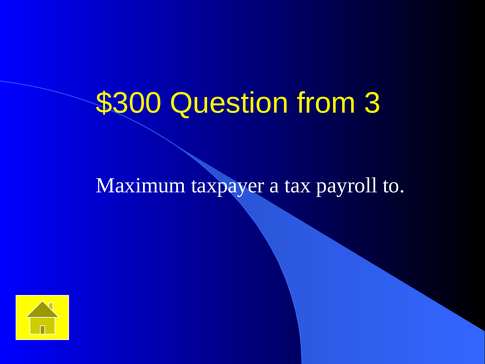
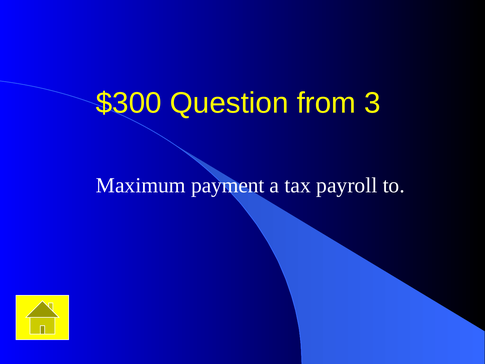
taxpayer: taxpayer -> payment (228, 185)
